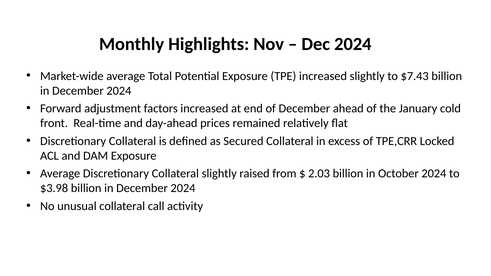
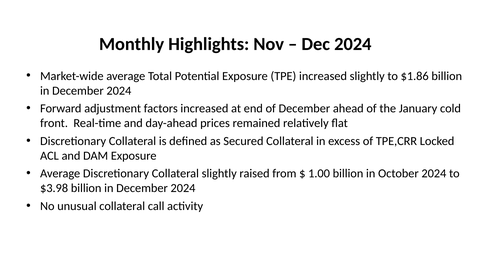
$7.43: $7.43 -> $1.86 (415, 76)
2.03: 2.03 -> 1.00 (319, 174)
